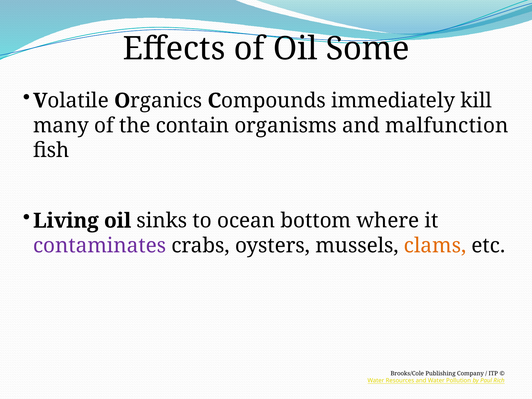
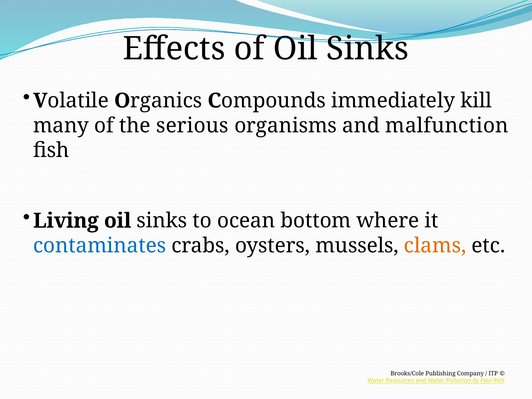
of Oil Some: Some -> Sinks (368, 49)
contain: contain -> serious (192, 126)
contaminates colour: purple -> blue (100, 246)
